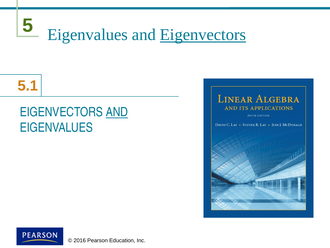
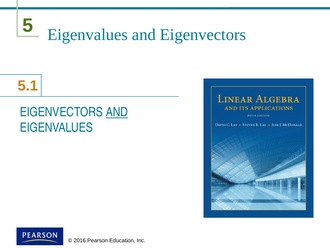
Eigenvectors underline: present -> none (203, 35)
